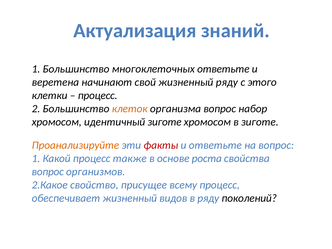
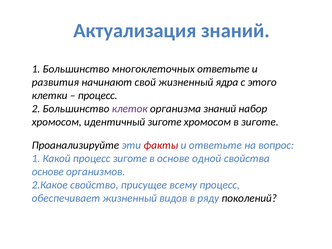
веретена: веретена -> развития (55, 82)
жизненный ряду: ряду -> ядра (227, 82)
клеток colour: orange -> purple (130, 109)
организма вопрос: вопрос -> знаний (220, 109)
Проанализируйте colour: orange -> black (75, 145)
процесс также: также -> зиготе (130, 159)
роста: роста -> одной (207, 159)
вопрос: вопрос -> основе (48, 172)
